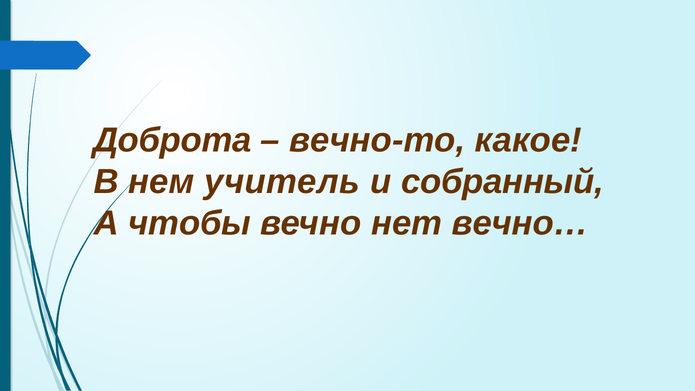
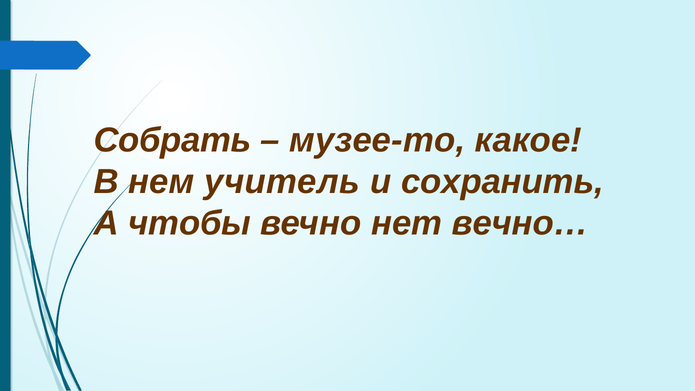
Доброта: Доброта -> Собрать (172, 140)
вечно-то: вечно-то -> музее-то (377, 140)
собранный: собранный -> сохранить (502, 182)
